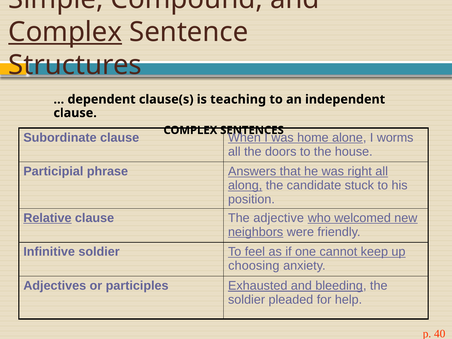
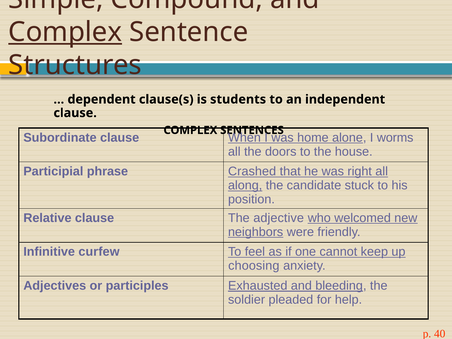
teaching: teaching -> students (238, 99)
Answers: Answers -> Crashed (252, 171)
Relative underline: present -> none (47, 218)
Infinitive soldier: soldier -> curfew (99, 252)
